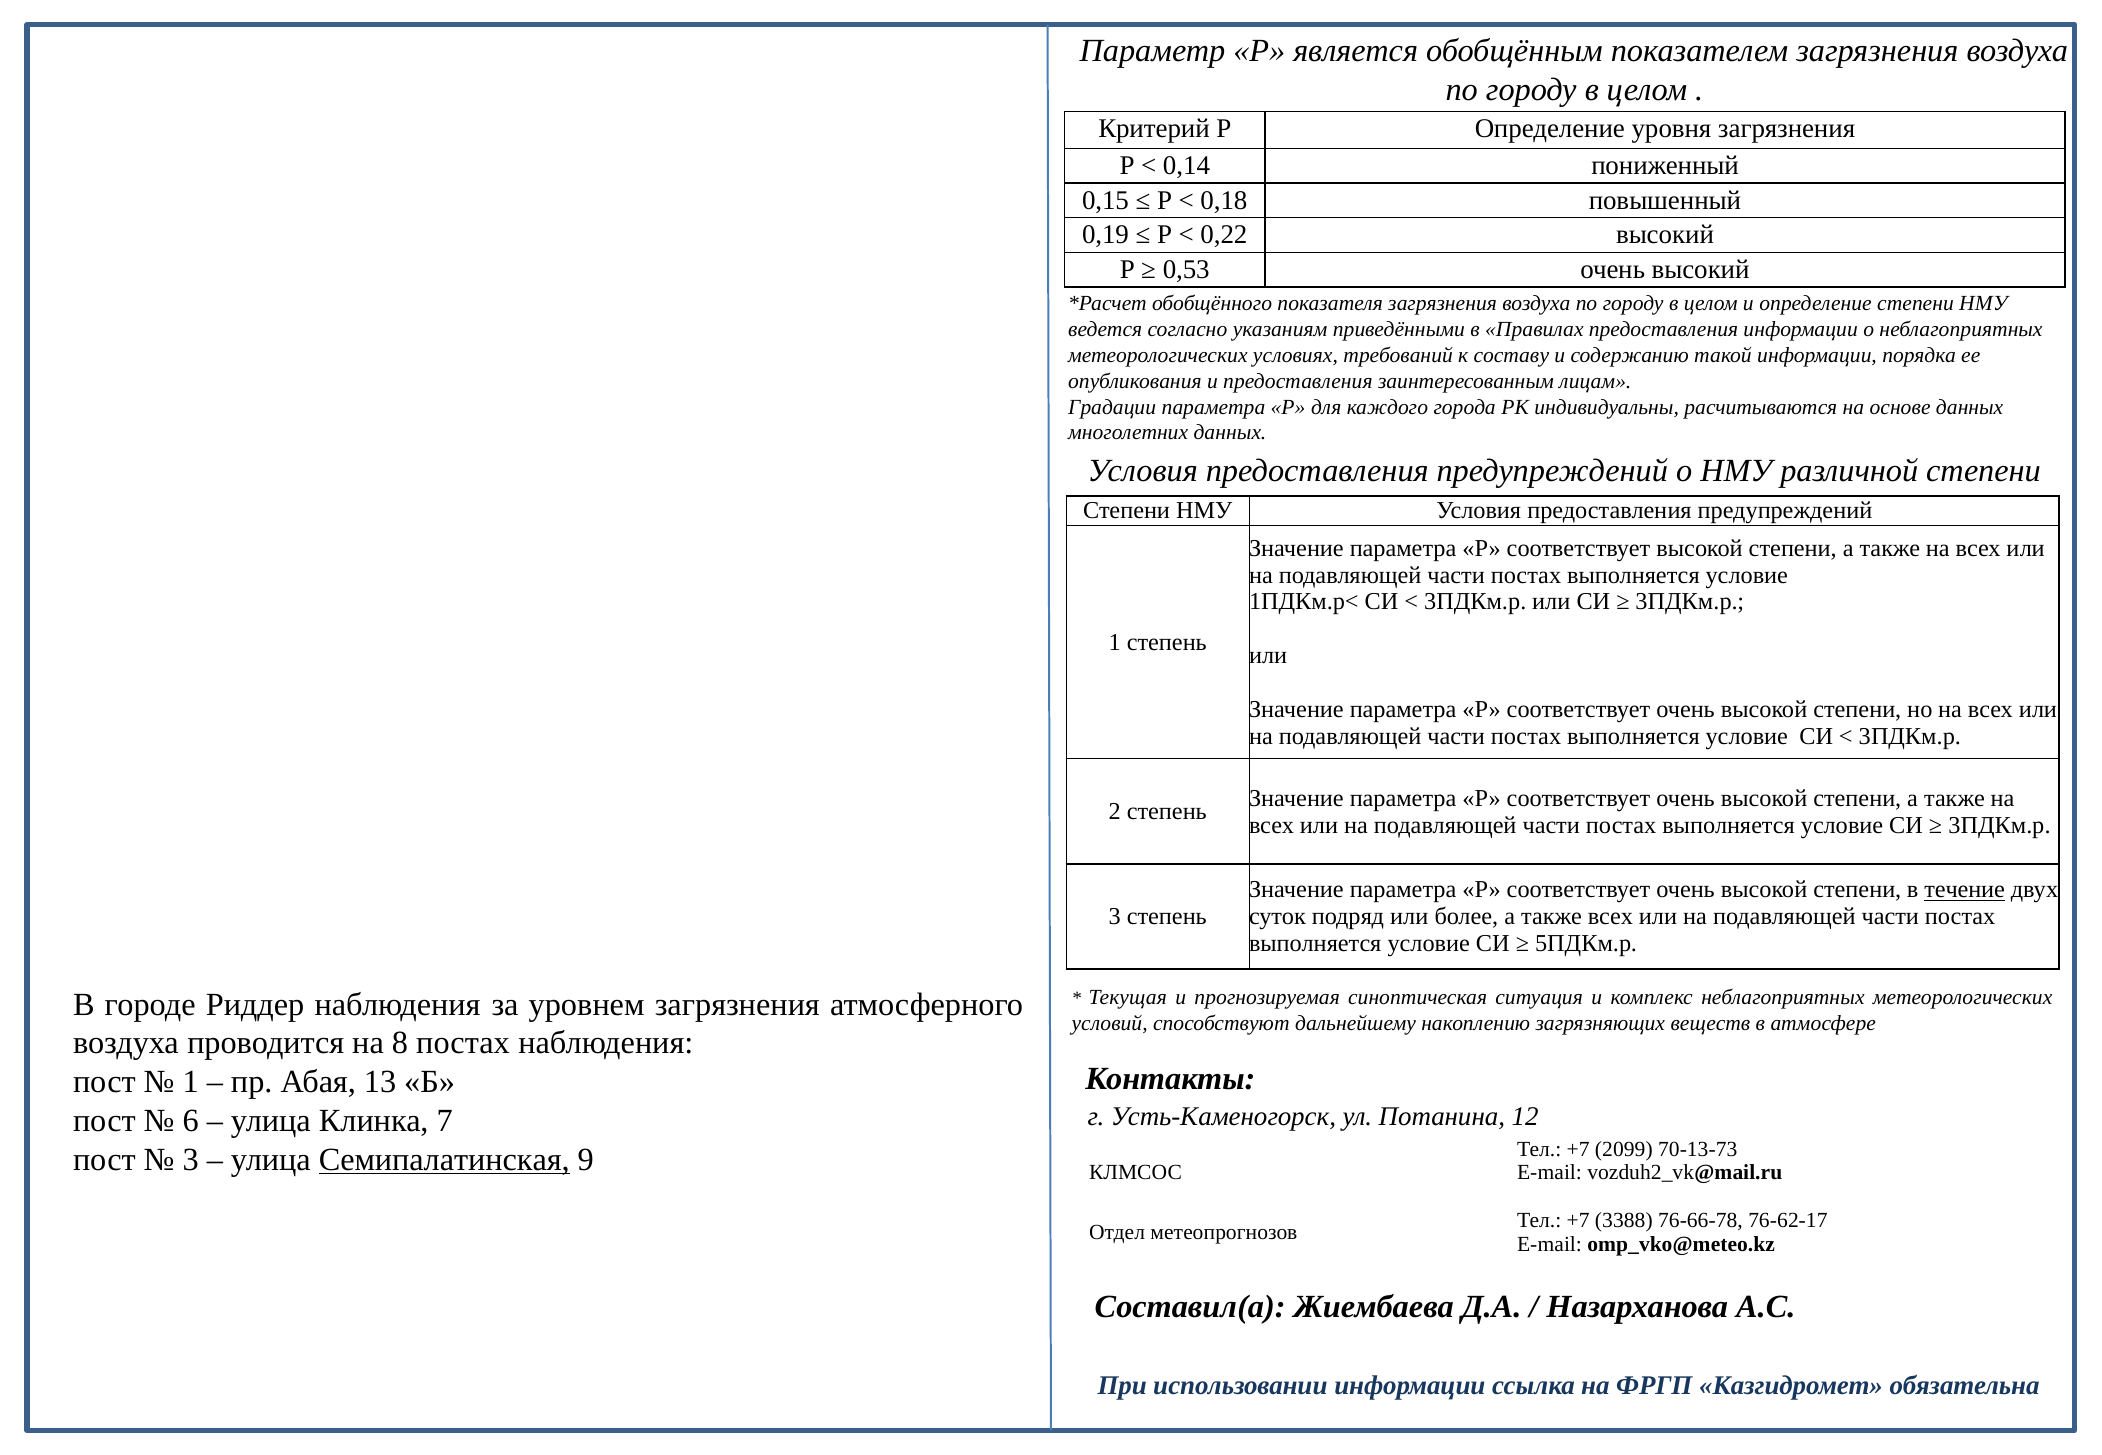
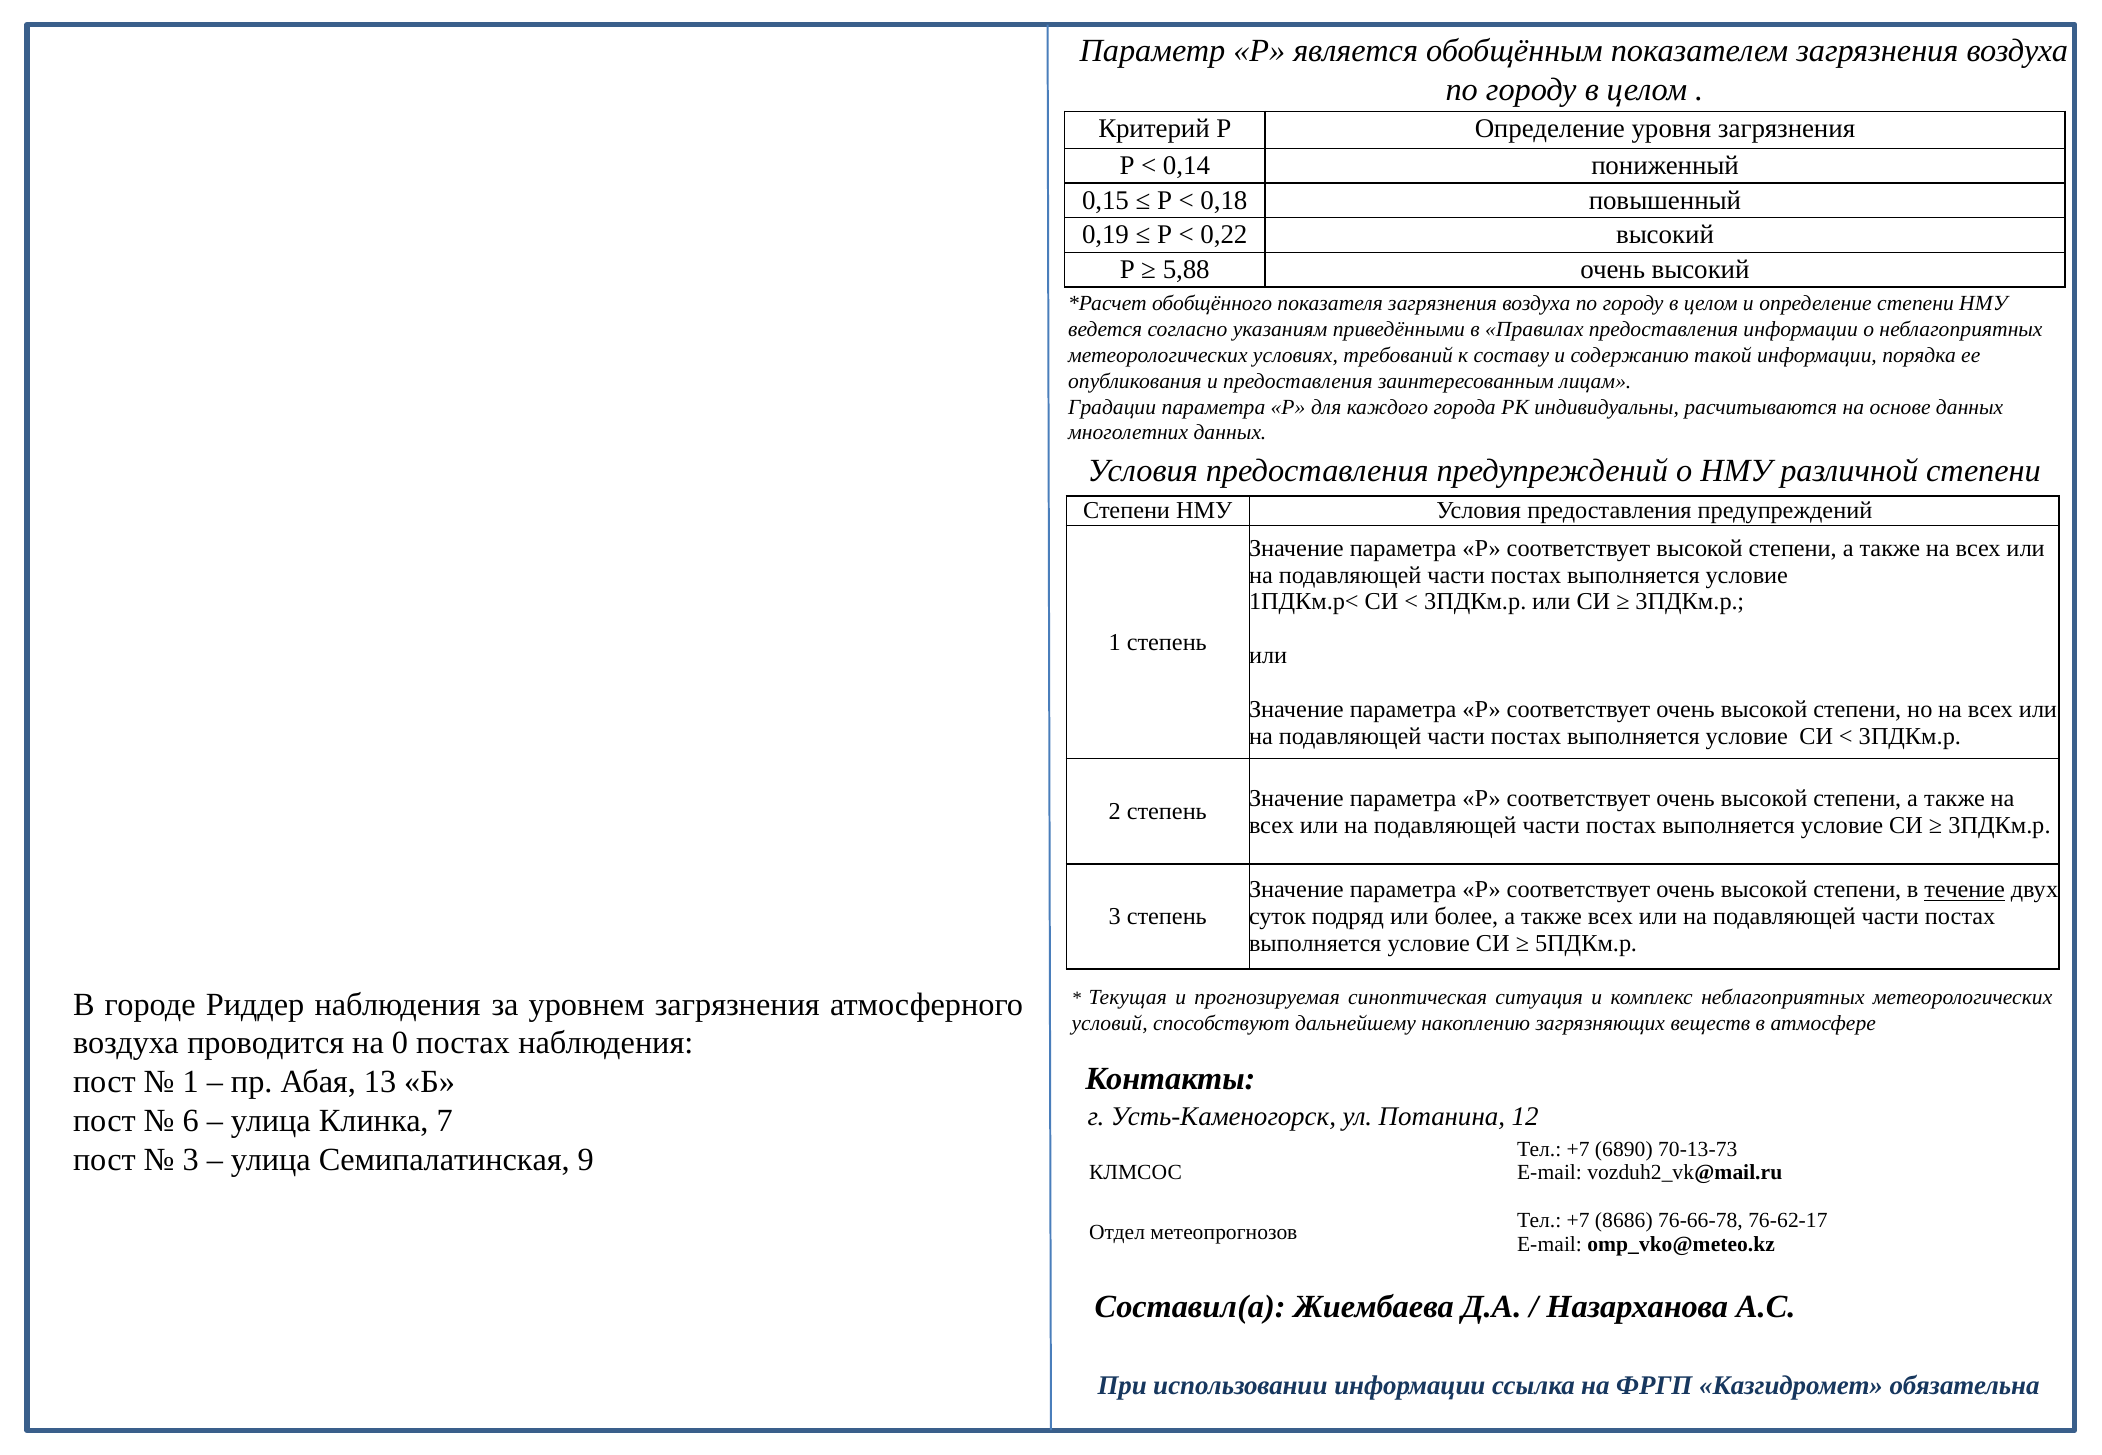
0,53: 0,53 -> 5,88 (1186, 270)
8: 8 -> 0 (400, 1043)
2099: 2099 -> 6890 (1624, 1149)
Семипалатинская underline: present -> none (444, 1160)
3388: 3388 -> 8686 (1624, 1220)
